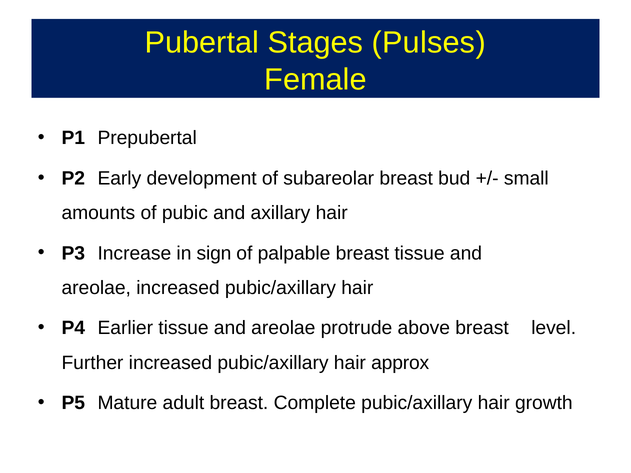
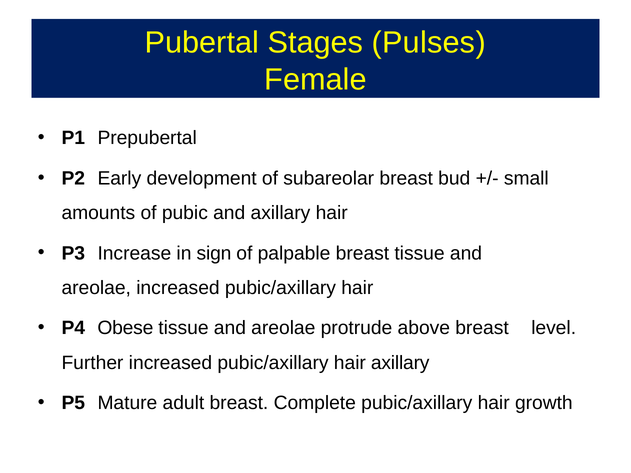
Earlier: Earlier -> Obese (125, 328)
hair approx: approx -> axillary (400, 363)
